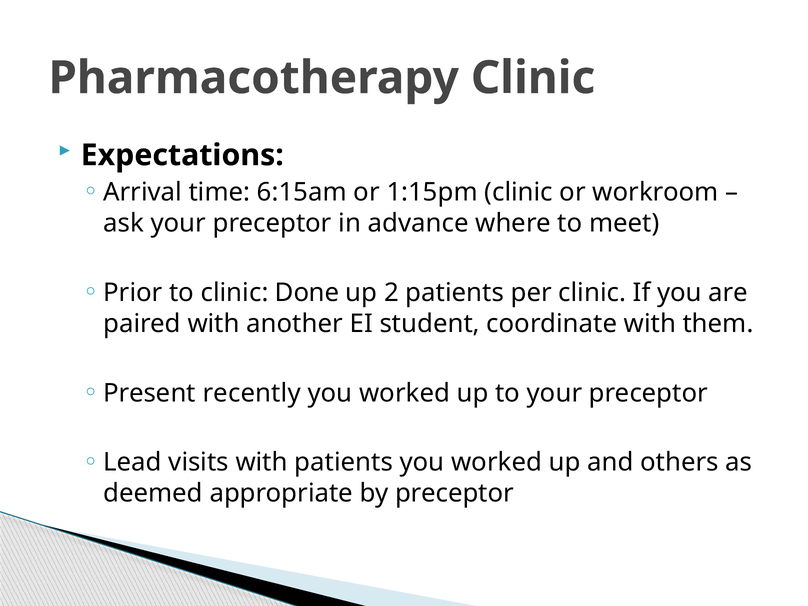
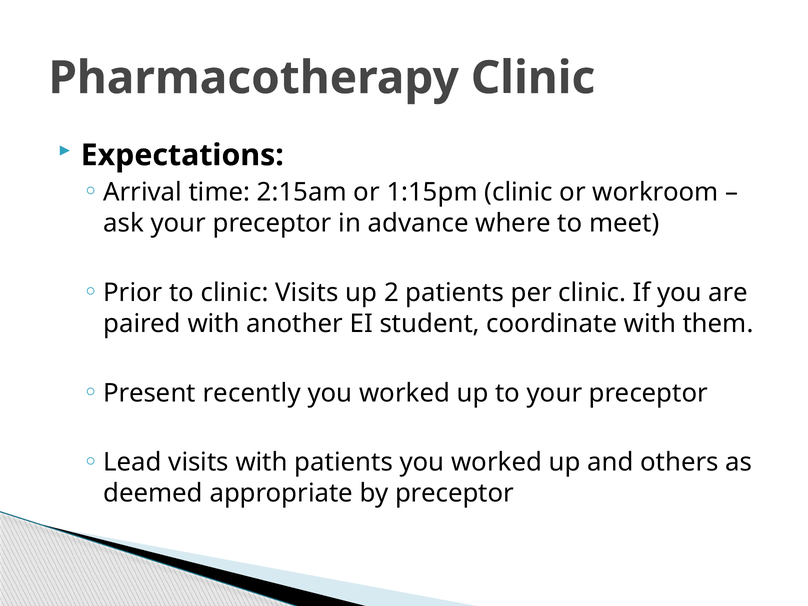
6:15am: 6:15am -> 2:15am (302, 192)
clinic Done: Done -> Visits (307, 293)
